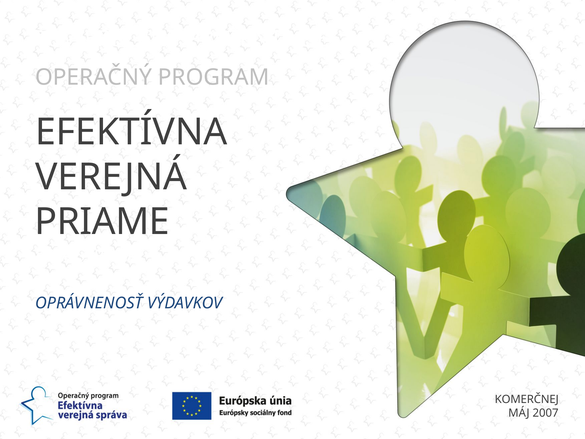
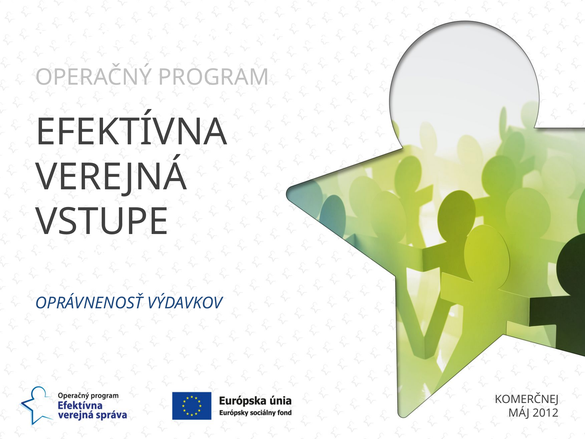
PRIAME: PRIAME -> VSTUPE (102, 222)
2007: 2007 -> 2012 (546, 413)
